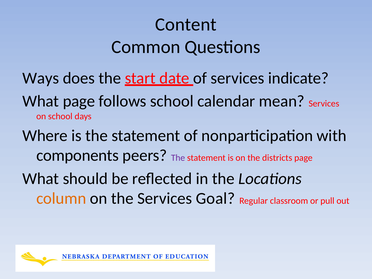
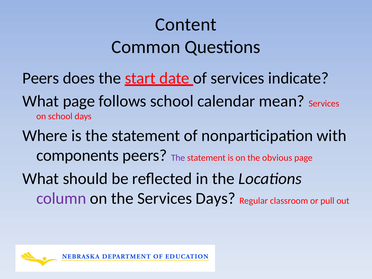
Ways: Ways -> Peers (41, 78)
districts: districts -> obvious (277, 158)
column colour: orange -> purple (61, 198)
Services Goal: Goal -> Days (216, 198)
